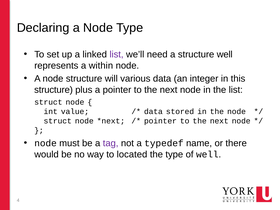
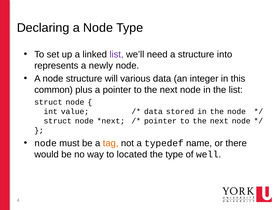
structure well: well -> into (225, 54)
within: within -> newly (101, 66)
structure: structure -> common (54, 90)
tag colour: purple -> orange (111, 143)
